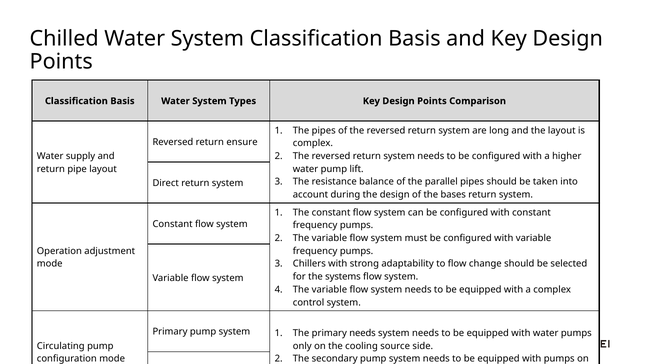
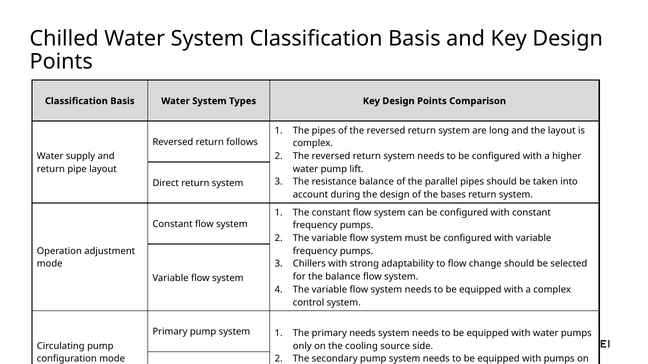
ensure: ensure -> follows (242, 142)
the systems: systems -> balance (343, 277)
